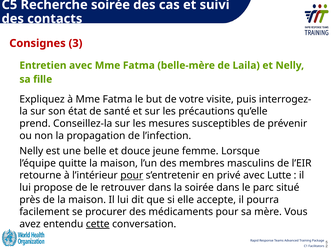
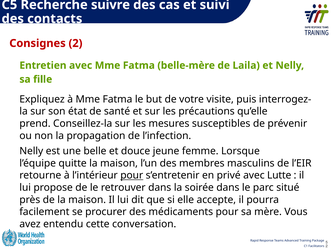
Recherche soirée: soirée -> suivre (110, 5)
Consignes 3: 3 -> 2 (75, 43)
cette underline: present -> none (98, 224)
